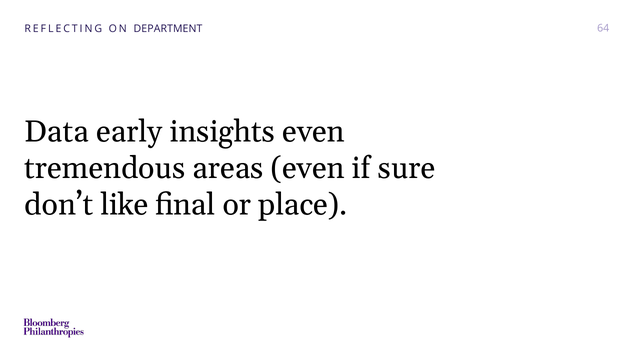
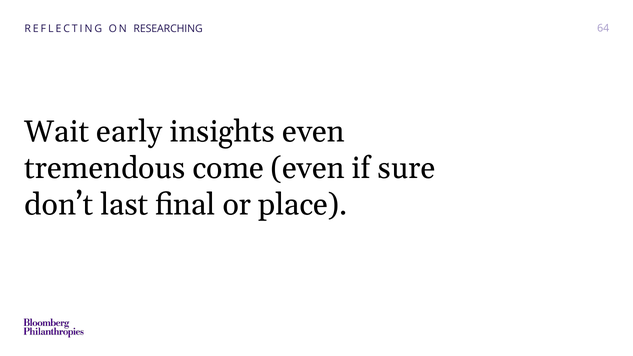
DEPARTMENT: DEPARTMENT -> RESEARCHING (168, 29)
Data: Data -> Wait (57, 132)
areas: areas -> come (228, 168)
like: like -> last (124, 205)
